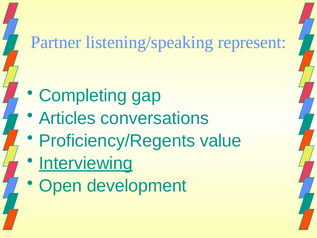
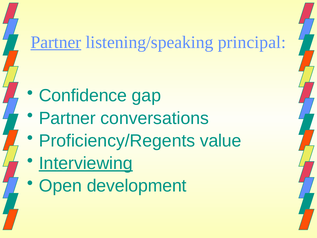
Partner underline: none -> present (56, 42)
represent: represent -> principal (252, 42)
Completing: Completing -> Confidence (83, 96)
Articles: Articles -> Partner (67, 118)
